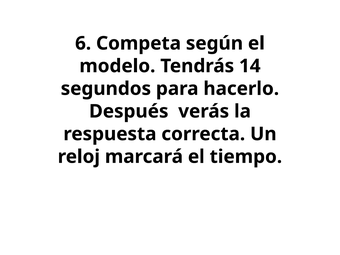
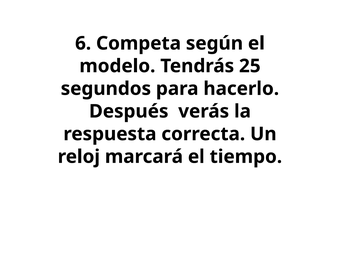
14: 14 -> 25 (250, 66)
